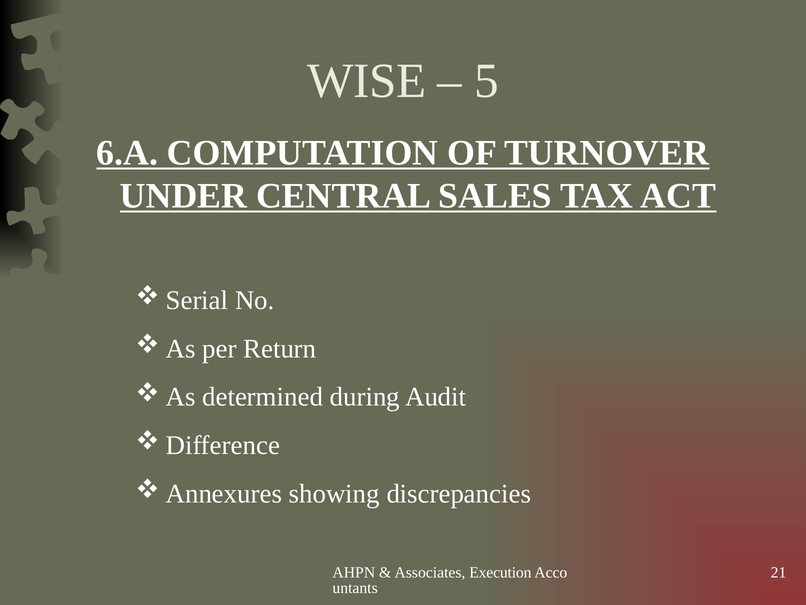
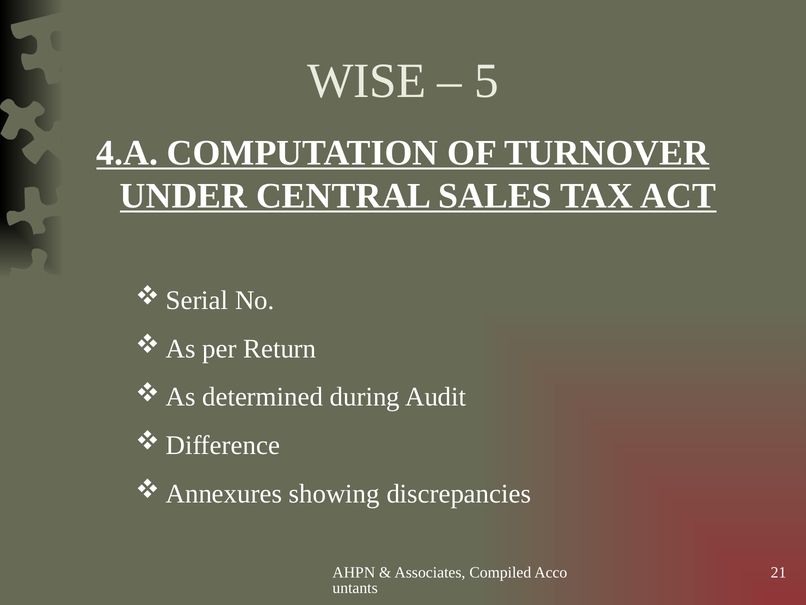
6.A: 6.A -> 4.A (127, 153)
Execution: Execution -> Compiled (500, 572)
